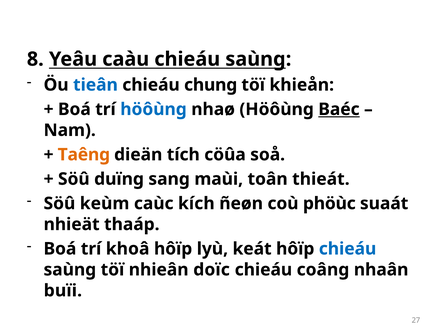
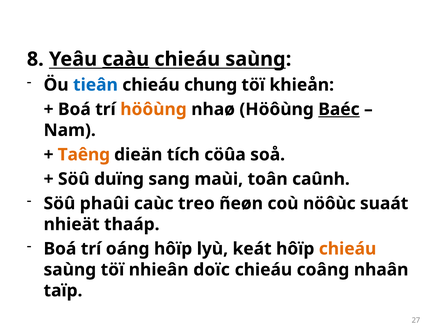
caàu underline: none -> present (126, 59)
höôùng colour: blue -> orange (154, 109)
thieát: thieát -> caûnh (321, 179)
keùm: keùm -> phaûi (105, 203)
kích: kích -> treo (196, 203)
phöùc: phöùc -> nöôùc (329, 203)
khoâ: khoâ -> oáng (128, 248)
chieáu colour: blue -> orange (348, 248)
buïi: buïi -> taïp (63, 290)
